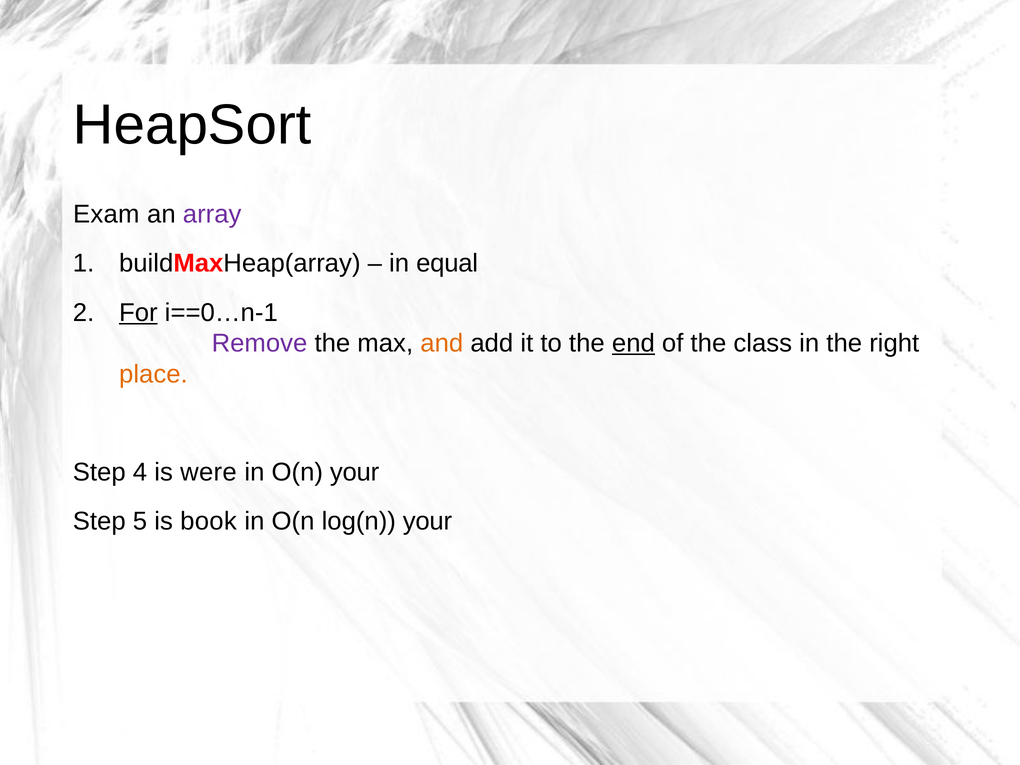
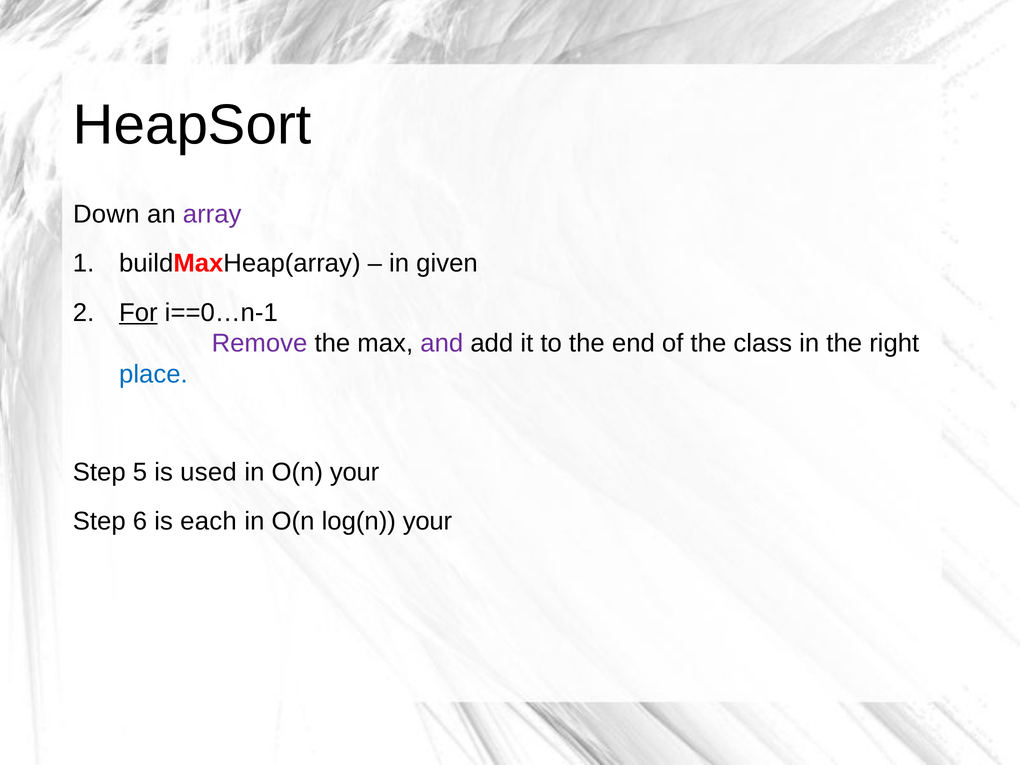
Exam: Exam -> Down (106, 214)
equal: equal -> given (447, 263)
and colour: orange -> purple (442, 343)
end underline: present -> none (633, 343)
place colour: orange -> blue (153, 374)
4: 4 -> 5 (140, 472)
were: were -> used (208, 472)
5: 5 -> 6 (140, 521)
book: book -> each (208, 521)
